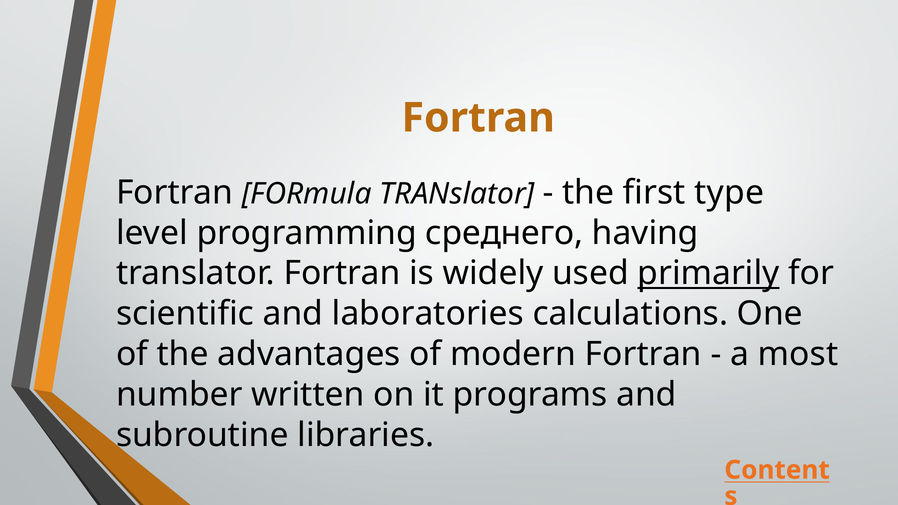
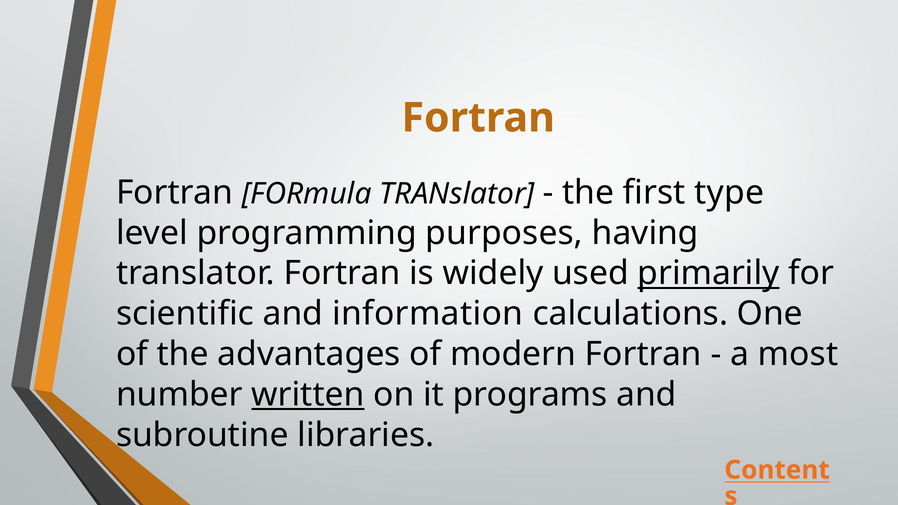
среднего: среднего -> purposes (504, 233)
laboratories: laboratories -> information (428, 314)
written underline: none -> present (308, 395)
